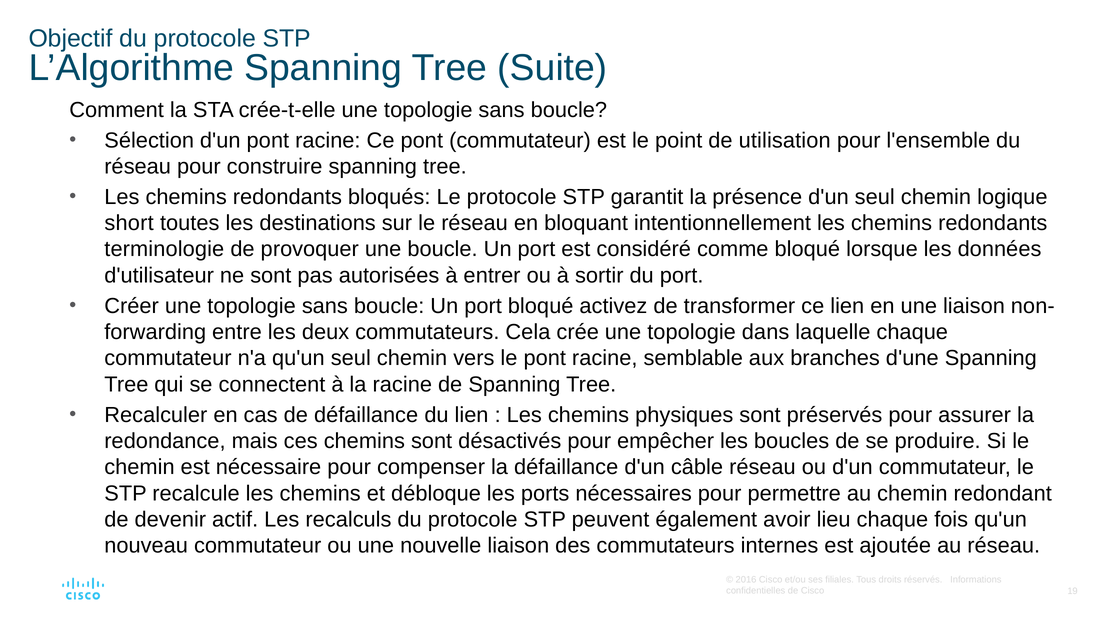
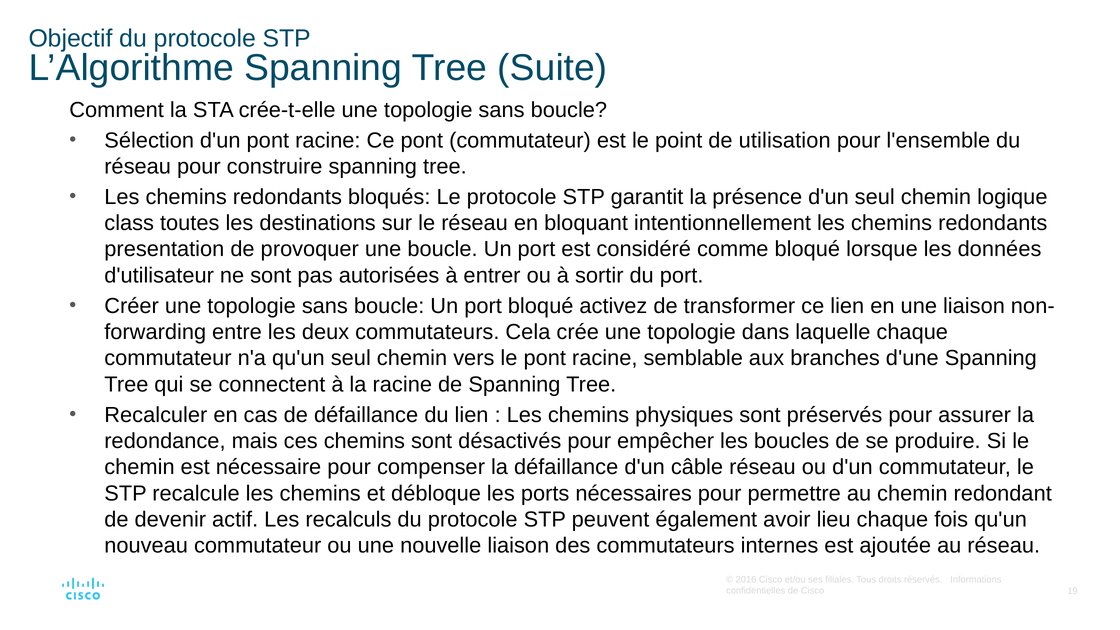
short: short -> class (129, 223)
terminologie: terminologie -> presentation (164, 249)
